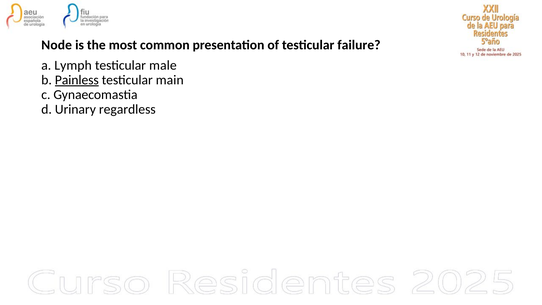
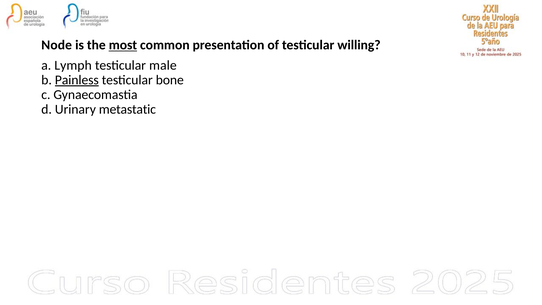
most underline: none -> present (123, 45)
failure: failure -> willing (359, 45)
main: main -> bone (170, 80)
regardless: regardless -> metastatic (127, 109)
